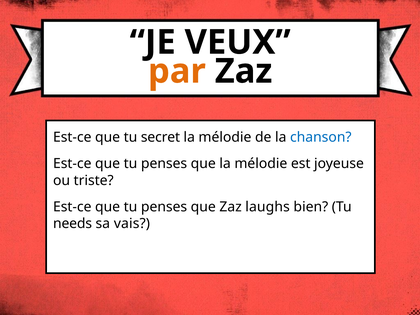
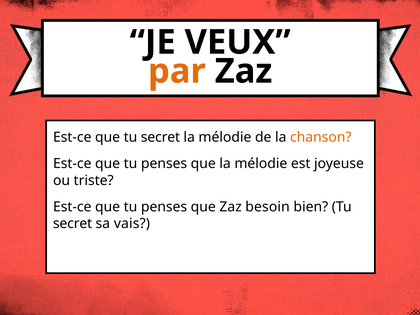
chanson colour: blue -> orange (321, 137)
laughs: laughs -> besoin (268, 207)
needs: needs -> secret (73, 224)
